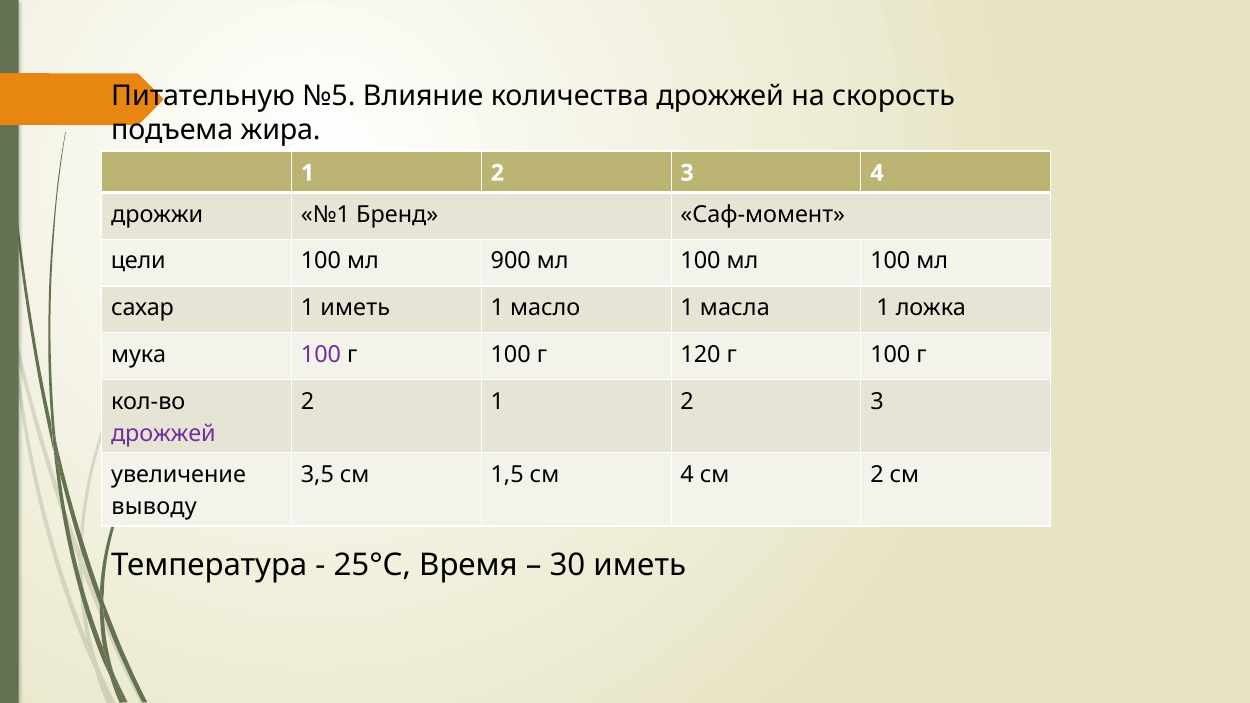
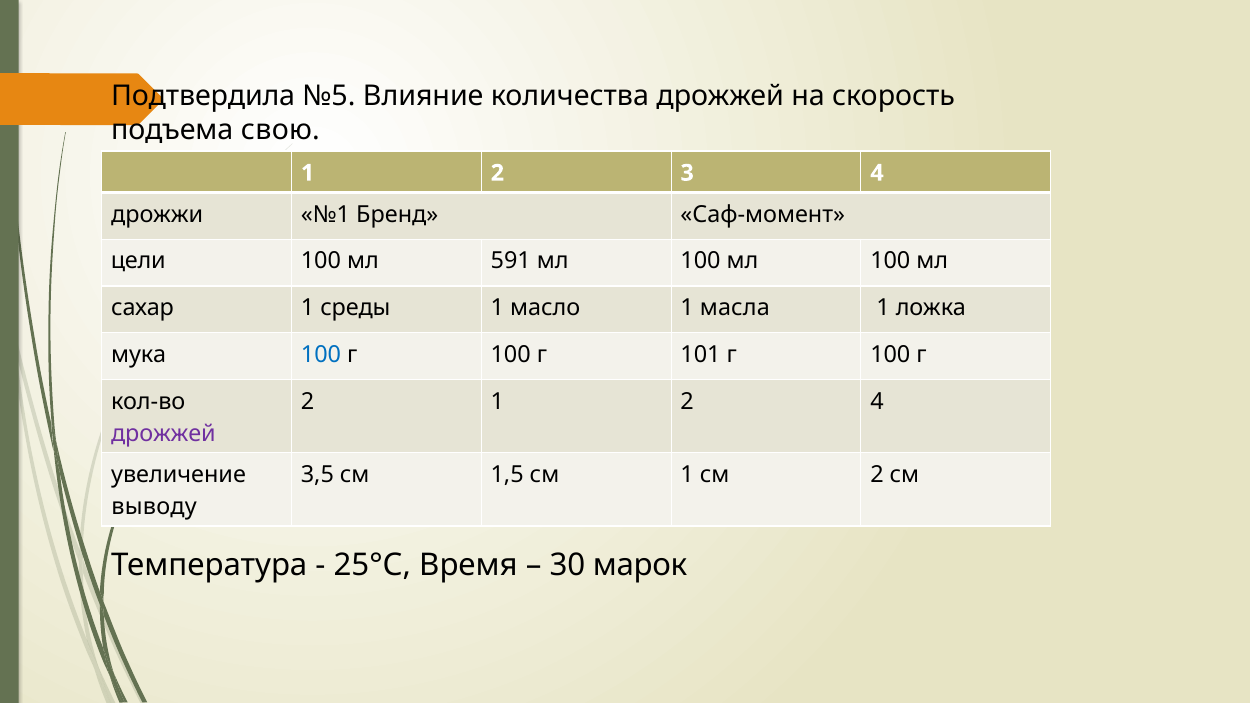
Питательную: Питательную -> Подтвердила (203, 96)
жира: жира -> свою (280, 131)
900: 900 -> 591 (511, 261)
1 иметь: иметь -> среды (355, 308)
100 colour: purple -> blue (321, 355)
120: 120 -> 101 (701, 355)
2 1 2 3: 3 -> 4 (877, 402)
см 4: 4 -> 1 (687, 475)
30 иметь: иметь -> марок (640, 565)
